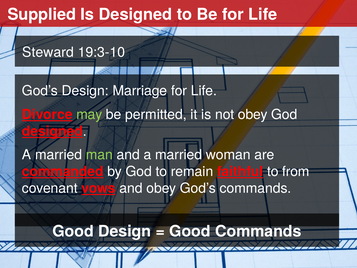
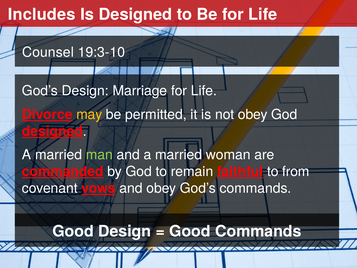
Supplied: Supplied -> Includes (42, 15)
Steward: Steward -> Counsel (48, 52)
may colour: light green -> yellow (89, 114)
